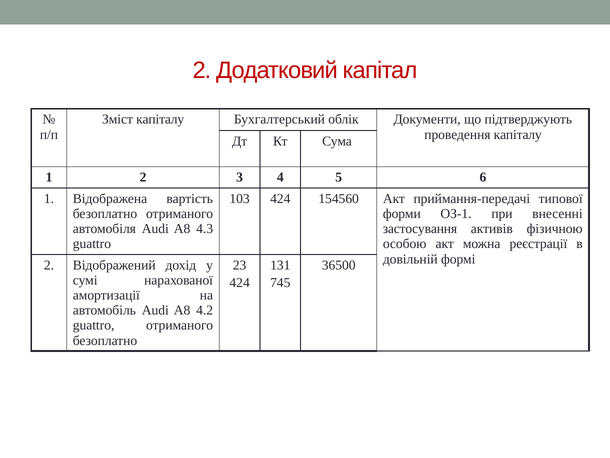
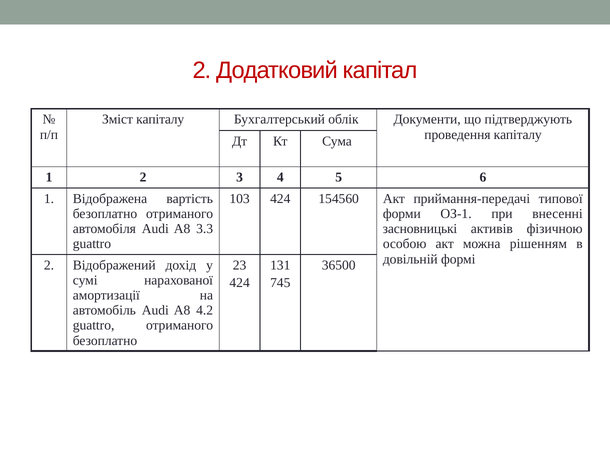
4.3: 4.3 -> 3.3 (205, 229)
застосування: застосування -> засновницькі (420, 229)
реєстрації: реєстрації -> рішенням (538, 244)
